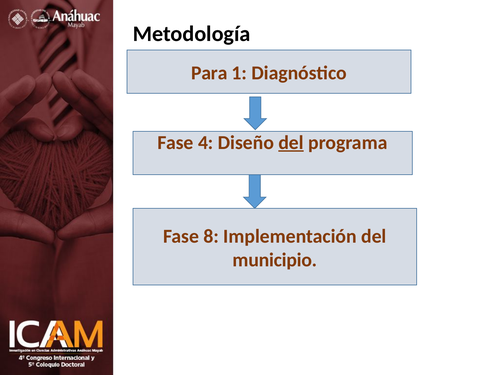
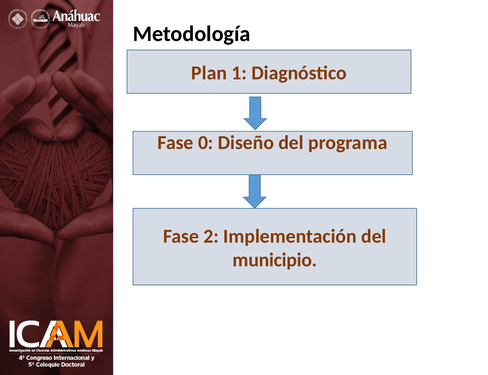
Para: Para -> Plan (209, 73)
4: 4 -> 0 (206, 142)
del underline: present -> none (291, 142)
8: 8 -> 2 (211, 236)
